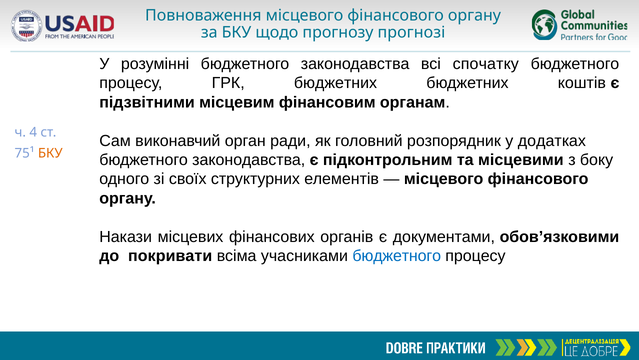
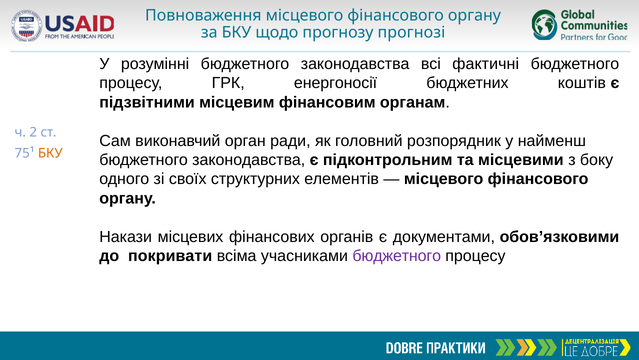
спочатку: спочатку -> фактичні (486, 64)
ГРК бюджетних: бюджетних -> енергоносії (336, 83)
4: 4 -> 2 (33, 132)
додатках: додатках -> найменш (552, 141)
бюджетного colour: blue -> purple (397, 256)
